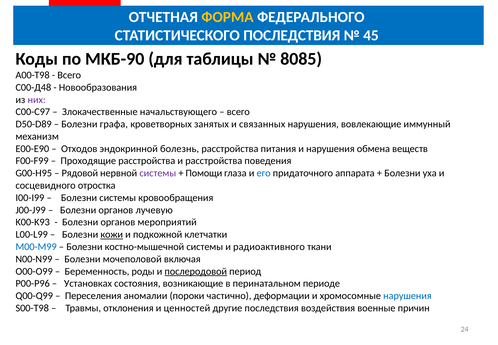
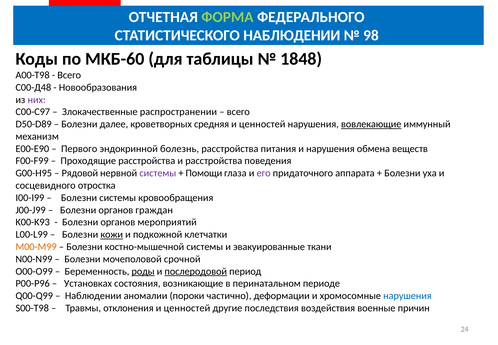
ФОРМА colour: yellow -> light green (227, 17)
СТАТИСТИЧЕСКОГО ПОСЛЕДСТВИЯ: ПОСЛЕДСТВИЯ -> НАБЛЮДЕНИИ (292, 36)
45: 45 -> 98 (371, 36)
МКБ-90: МКБ-90 -> МКБ-60 (115, 59)
8085: 8085 -> 1848 (301, 59)
начальствующего: начальствующего -> распространении (178, 112)
графа: графа -> далее (114, 124)
занятых: занятых -> средняя (212, 124)
связанных: связанных -> ценностей (262, 124)
вовлекающие underline: none -> present (371, 124)
Отходов: Отходов -> Первого (79, 149)
его colour: blue -> purple (264, 173)
лучевую: лучевую -> граждан (154, 210)
M00-M99 colour: blue -> orange (36, 247)
радиоактивного: радиоактивного -> эвакуированные (269, 247)
включая: включая -> срочной (182, 259)
роды underline: none -> present (143, 271)
Переселения: Переселения -> Наблюдении (93, 296)
